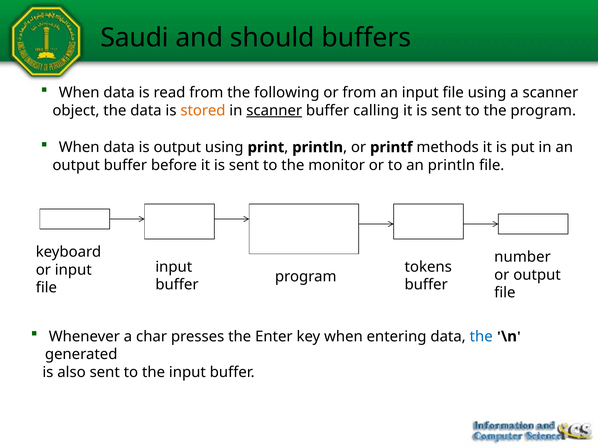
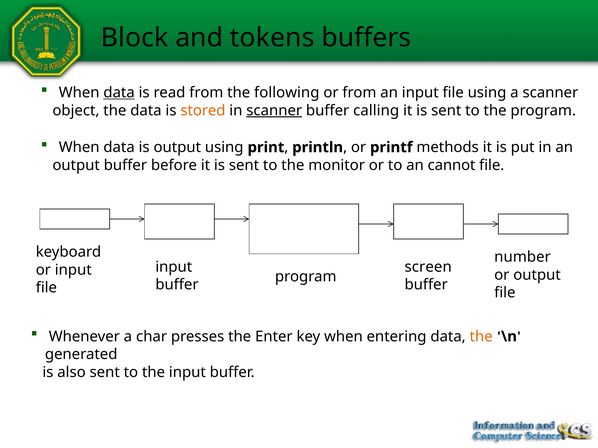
Saudi: Saudi -> Block (134, 38)
should: should -> tokens (272, 38)
data underline: none -> present (119, 93)
an println: println -> cannot (452, 165)
tokens: tokens -> screen (428, 267)
the colour: blue -> orange (481, 337)
